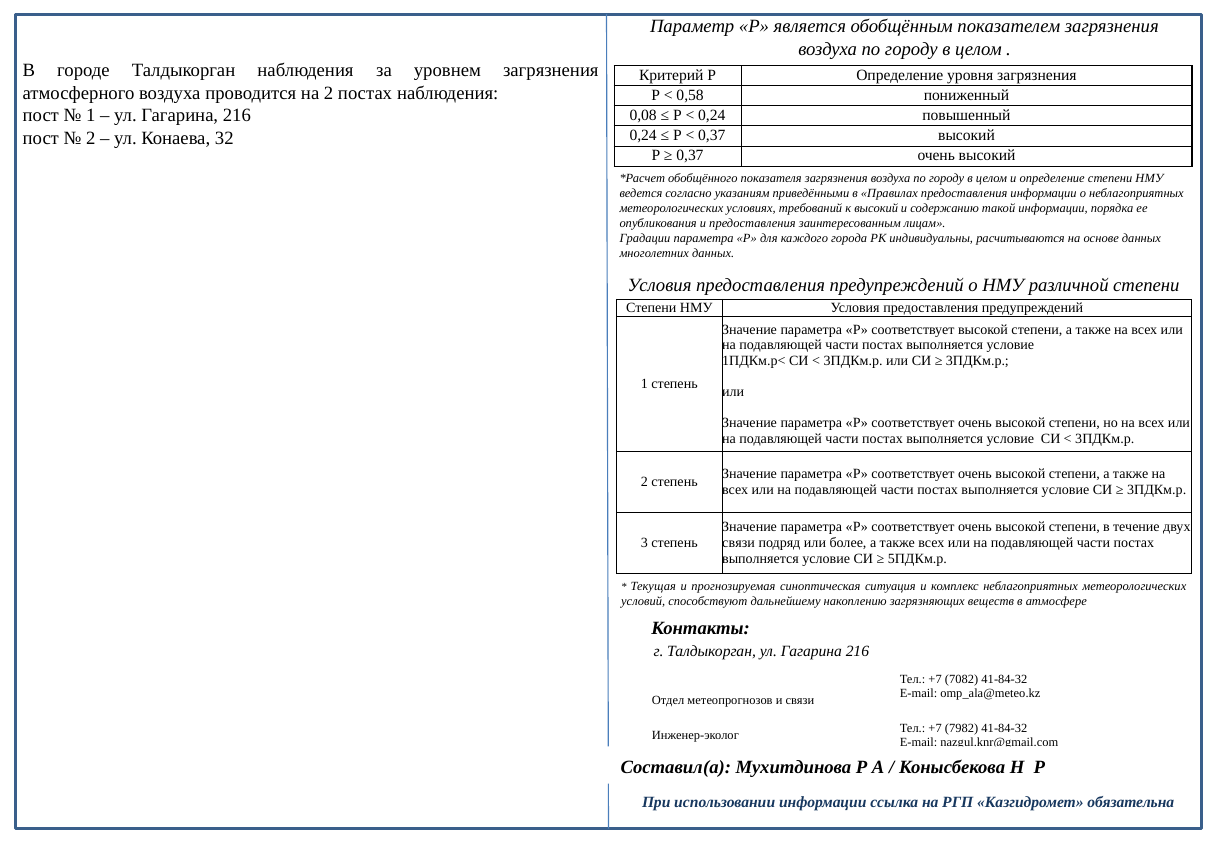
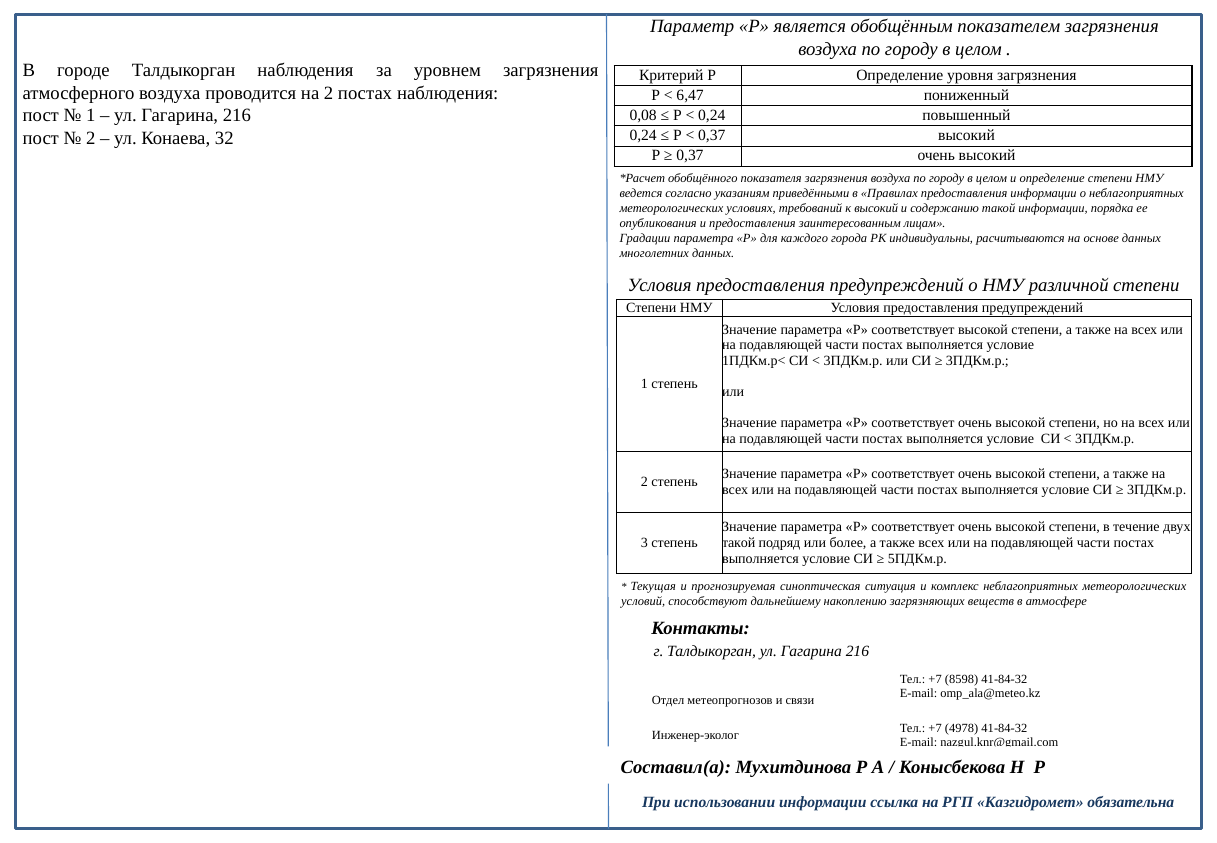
0,58: 0,58 -> 6,47 (690, 95)
связи: связи -> такой (739, 543)
7082: 7082 -> 8598 (962, 679)
7982: 7982 -> 4978 (962, 728)
